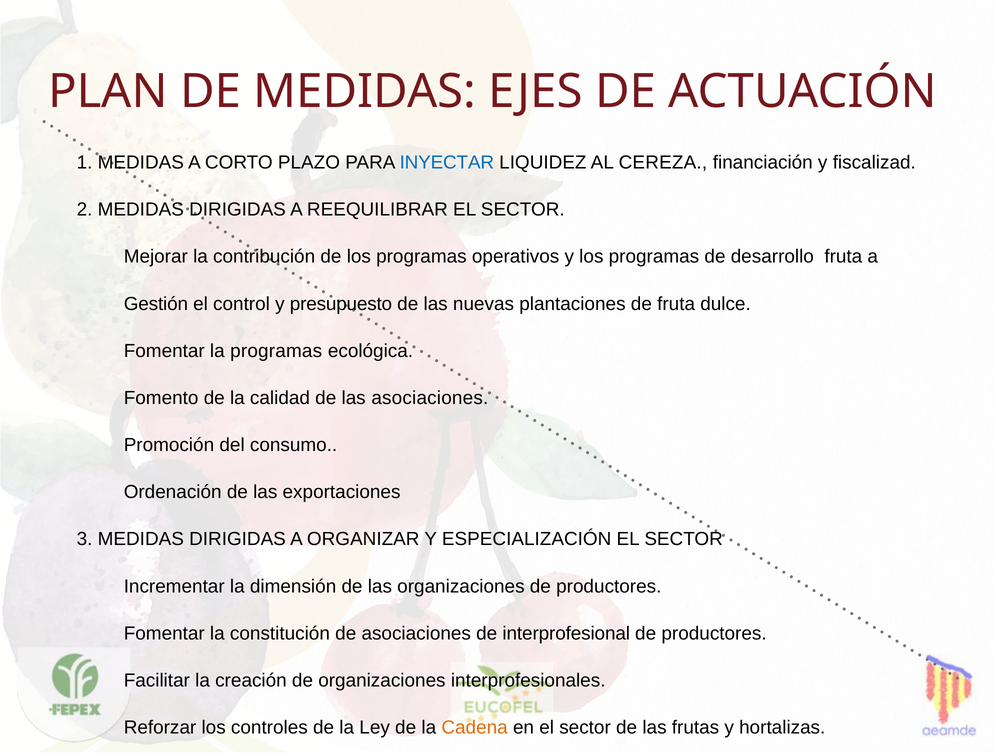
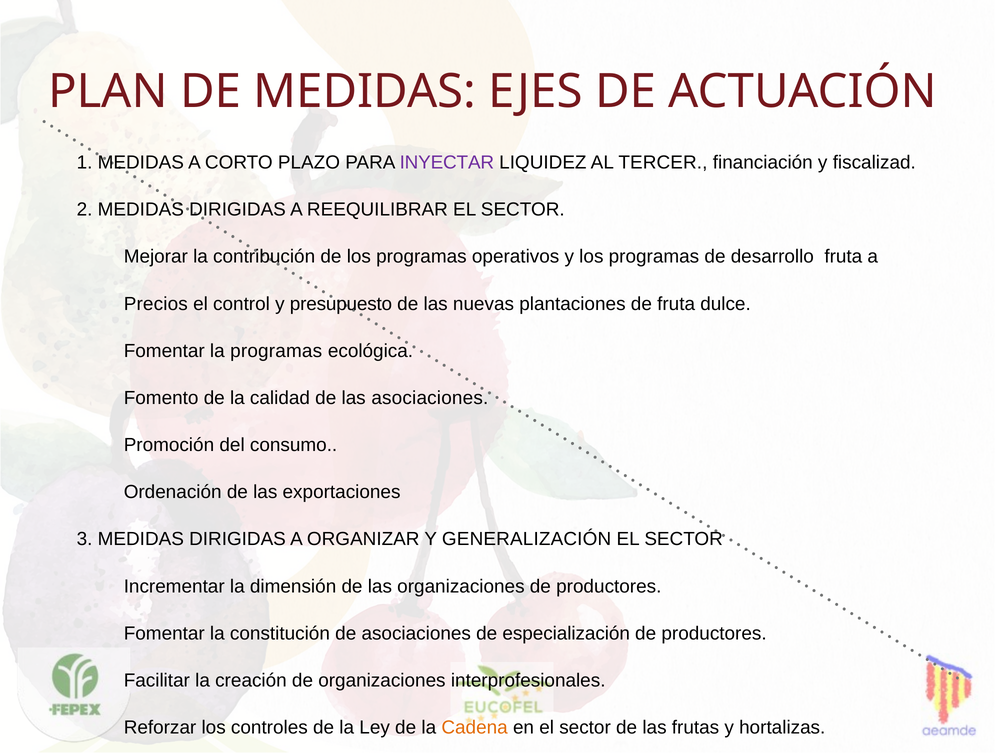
INYECTAR colour: blue -> purple (447, 163)
CEREZA: CEREZA -> TERCER (663, 163)
Gestión: Gestión -> Precios (156, 304)
ESPECIALIZACIÓN: ESPECIALIZACIÓN -> GENERALIZACIÓN (527, 539)
interprofesional: interprofesional -> especialización (566, 633)
